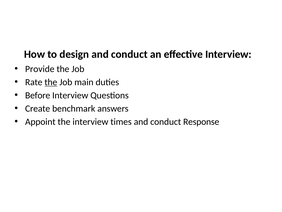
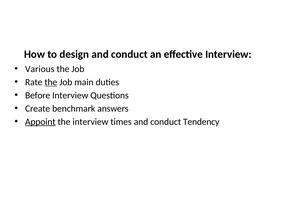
Provide: Provide -> Various (40, 69)
Appoint underline: none -> present (40, 121)
Response: Response -> Tendency (201, 121)
